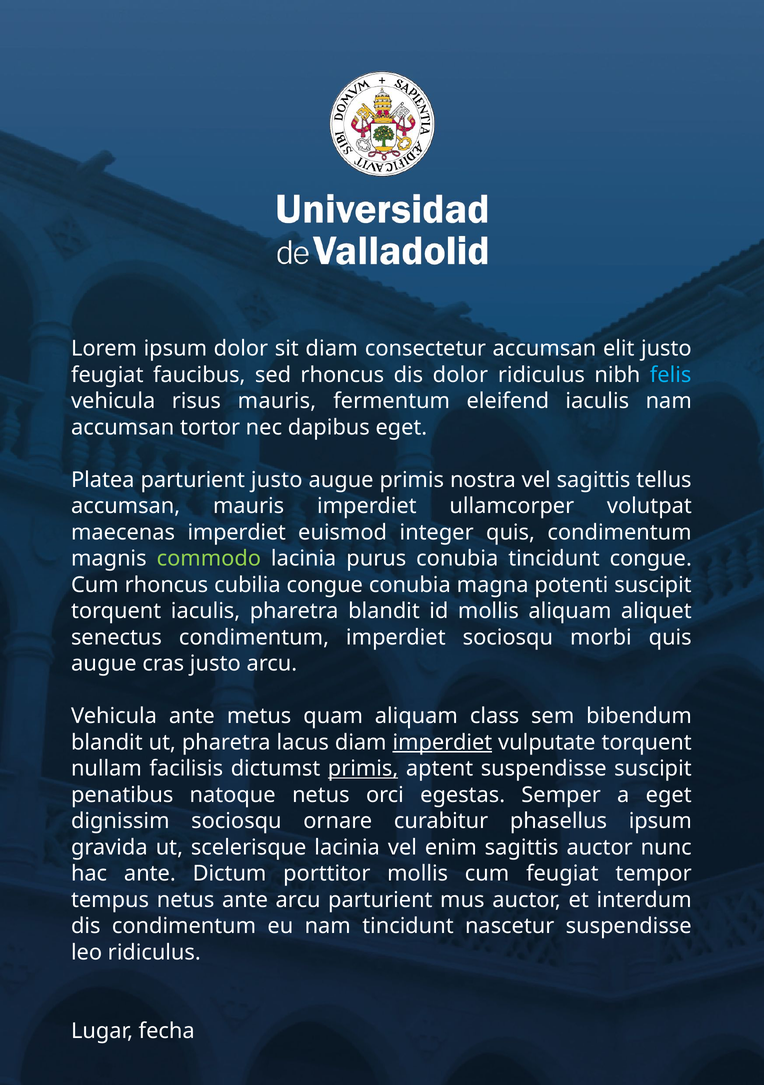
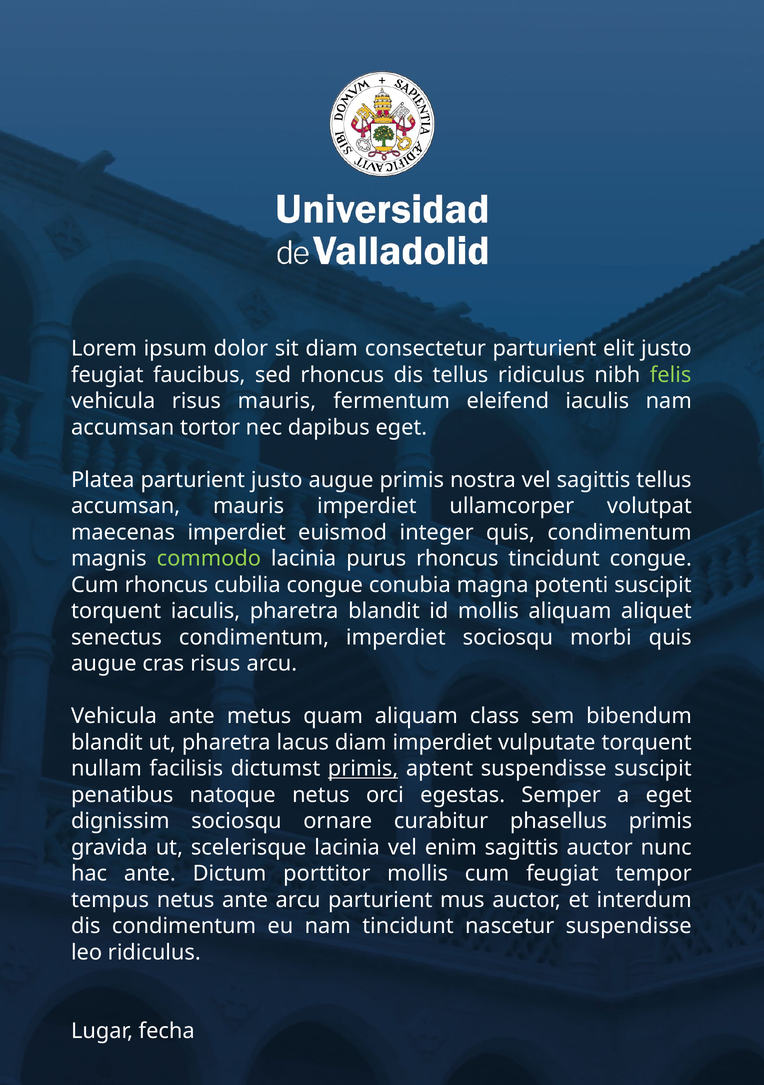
consectetur accumsan: accumsan -> parturient (544, 348)
dis dolor: dolor -> tellus (460, 375)
felis colour: light blue -> light green (671, 375)
purus conubia: conubia -> rhoncus (457, 558)
cras justo: justo -> risus (215, 663)
imperdiet underline: present -> none (442, 742)
phasellus ipsum: ipsum -> primis (660, 820)
